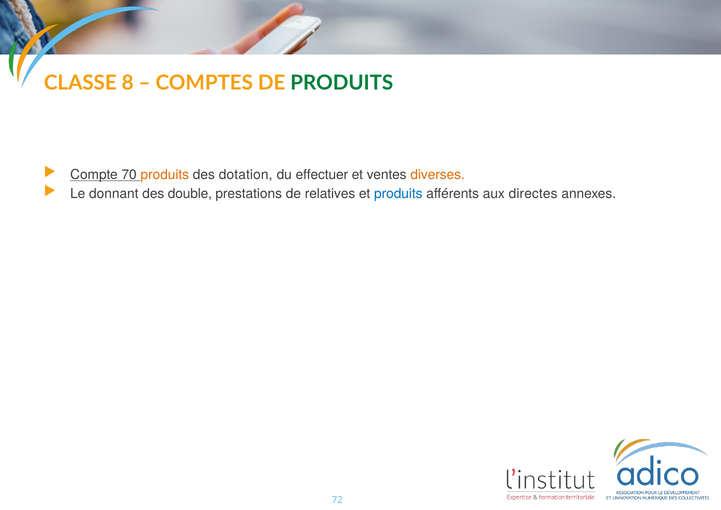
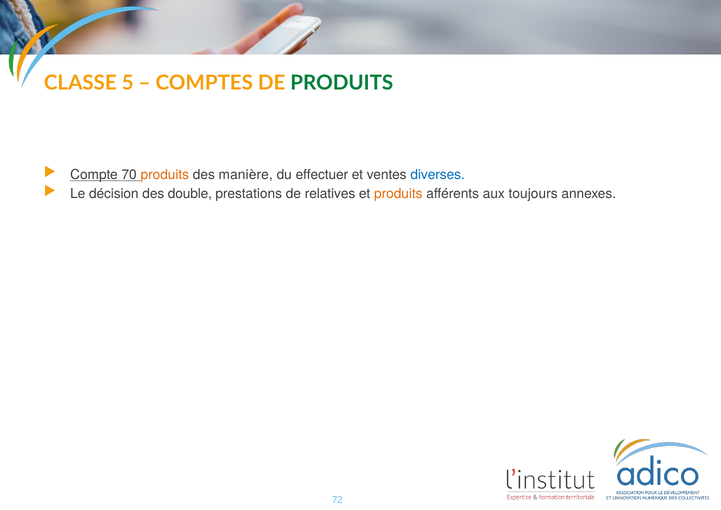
8: 8 -> 5 (128, 83)
dotation: dotation -> manière (246, 174)
diverses colour: orange -> blue (438, 174)
donnant: donnant -> décision (114, 194)
produits colour: blue -> orange (398, 194)
directes: directes -> toujours (533, 194)
